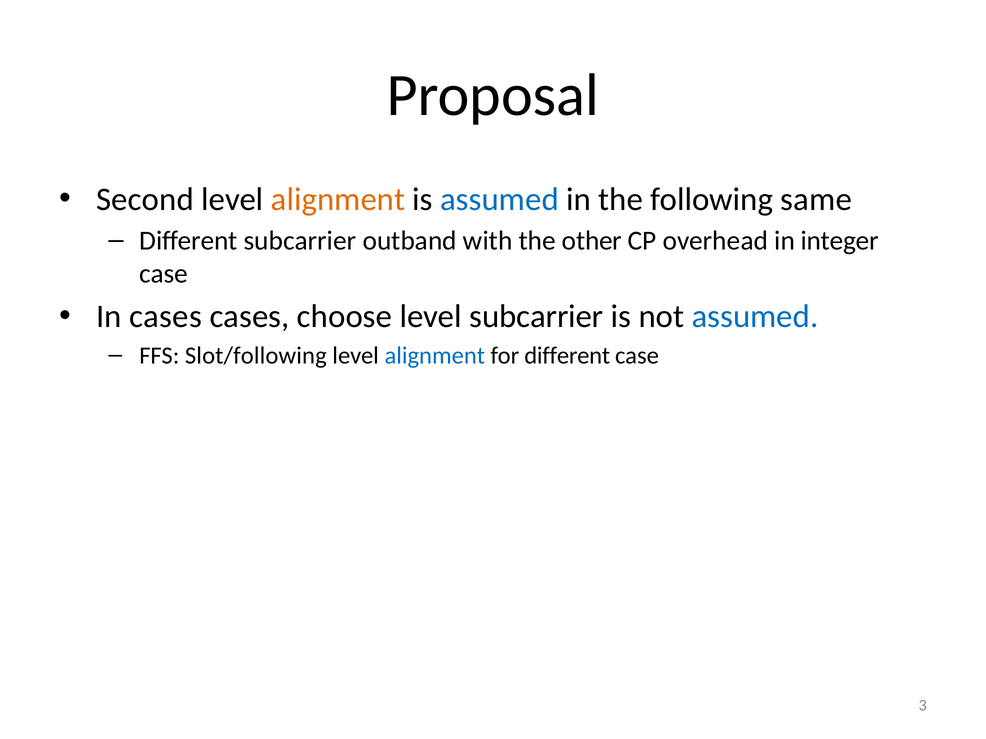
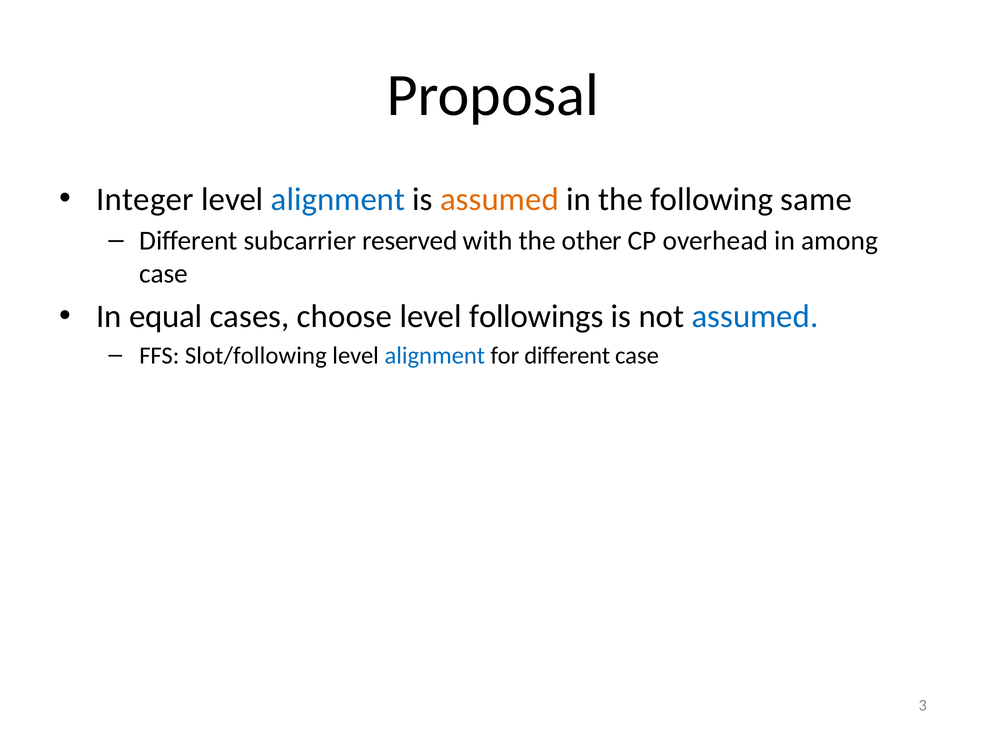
Second: Second -> Integer (145, 200)
alignment colour: orange -> blue (338, 200)
assumed colour: blue -> orange (500, 200)
outband: outband -> reserved (410, 241)
integer: integer -> among (840, 241)
In cases: cases -> equal (166, 317)
level subcarrier: subcarrier -> followings (536, 317)
